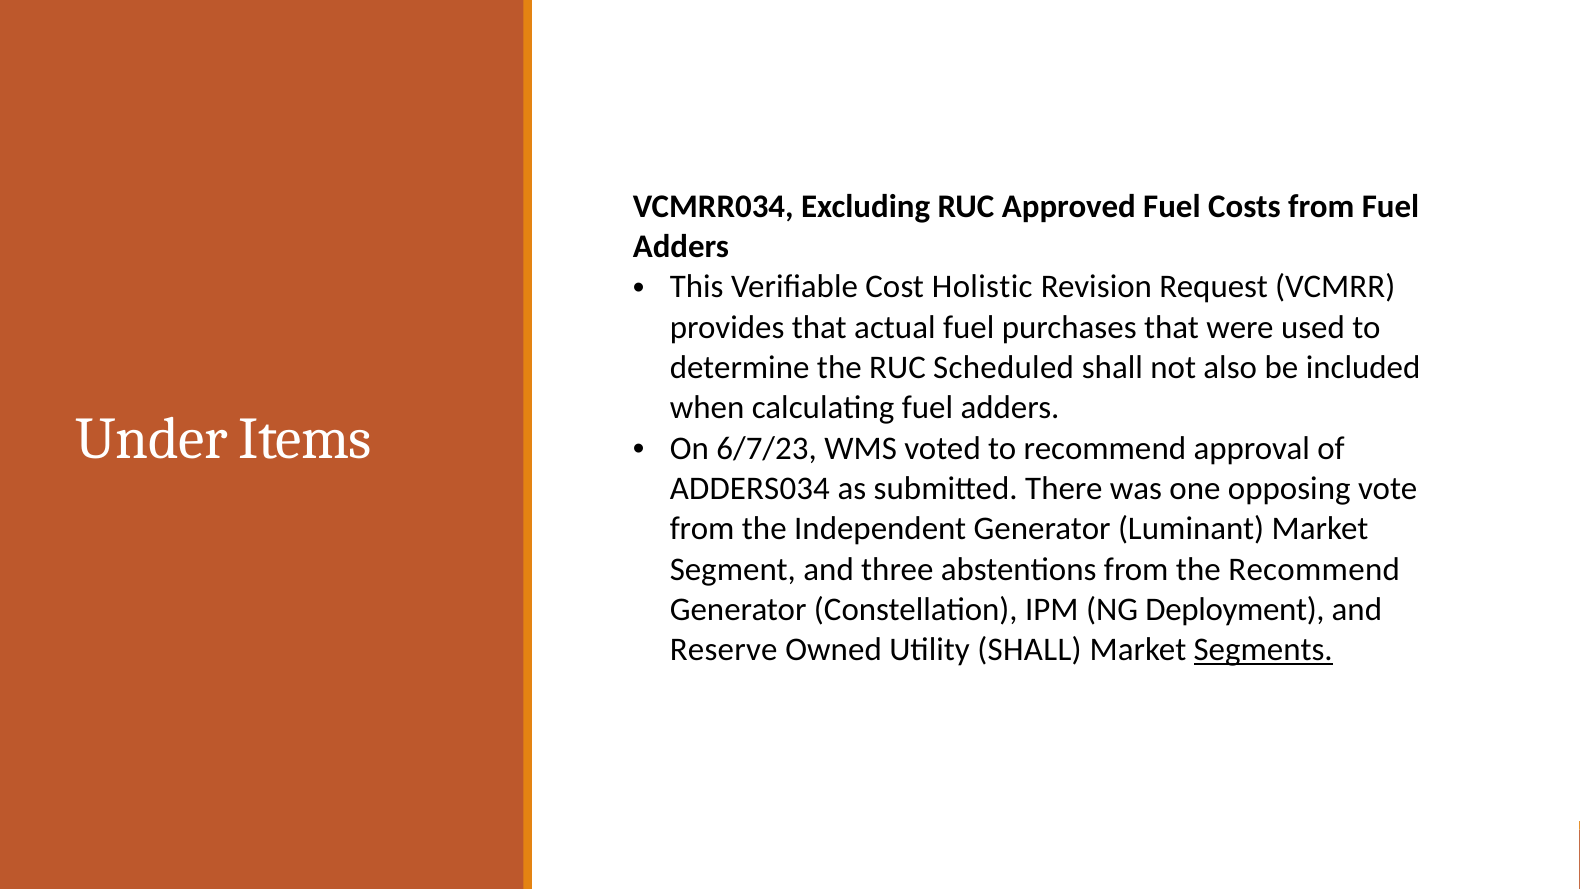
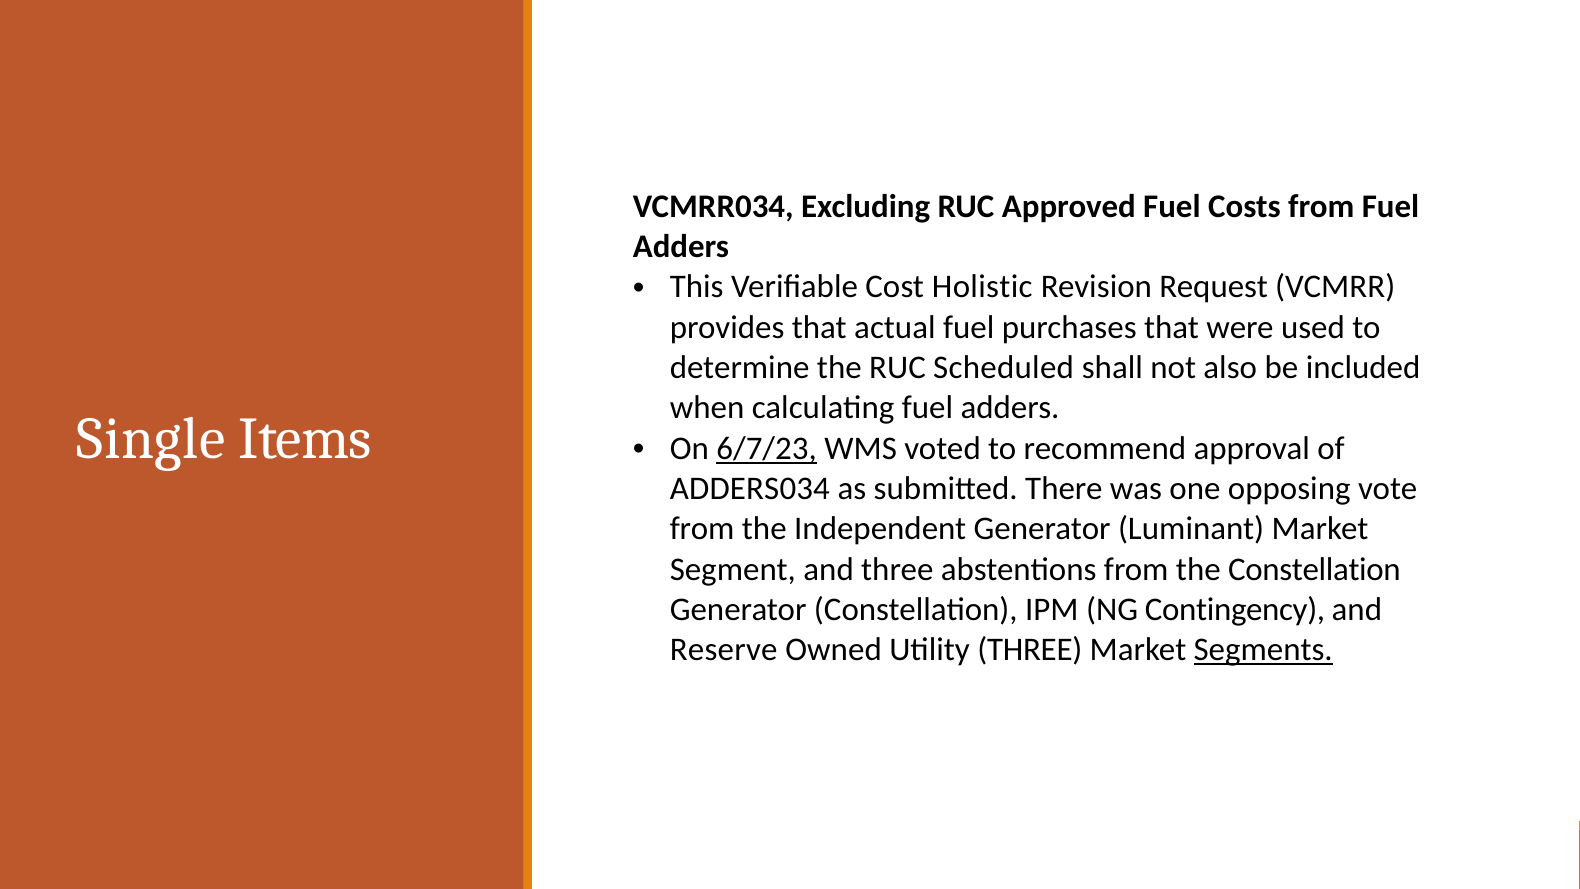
Under: Under -> Single (151, 439)
6/7/23 underline: none -> present (767, 448)
the Recommend: Recommend -> Constellation (1314, 569)
Deployment: Deployment -> Contingency (1235, 609)
Utility SHALL: SHALL -> THREE (1030, 650)
